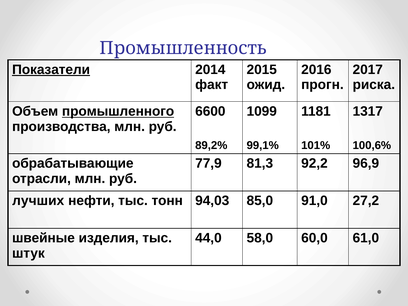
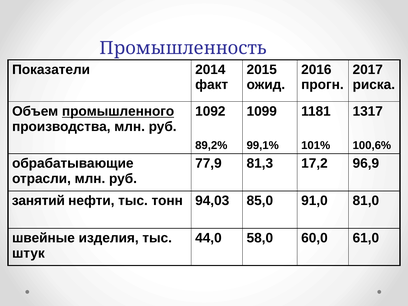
Показатели underline: present -> none (51, 70)
6600: 6600 -> 1092 (210, 111)
92,2: 92,2 -> 17,2 (314, 163)
лучших: лучших -> занятий (38, 201)
27,2: 27,2 -> 81,0 (366, 201)
